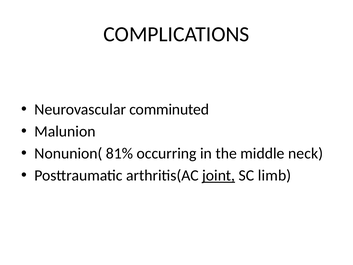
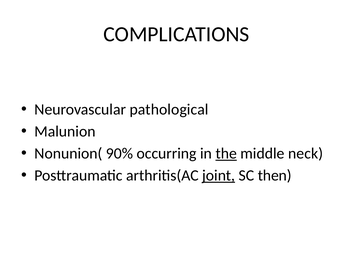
comminuted: comminuted -> pathological (169, 109)
81%: 81% -> 90% (120, 153)
the underline: none -> present (226, 153)
limb: limb -> then (275, 175)
